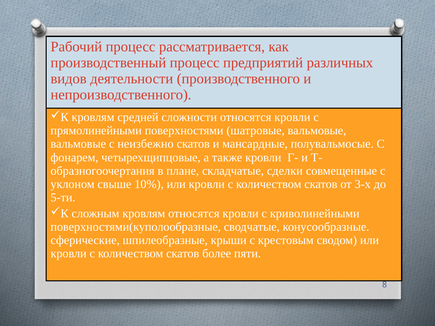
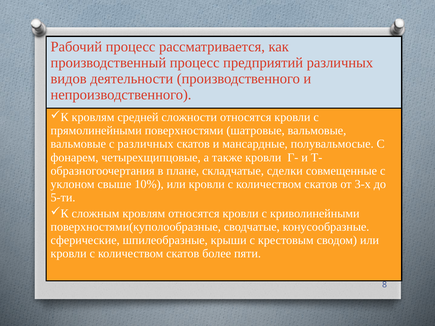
с неизбежно: неизбежно -> различных (146, 144)
